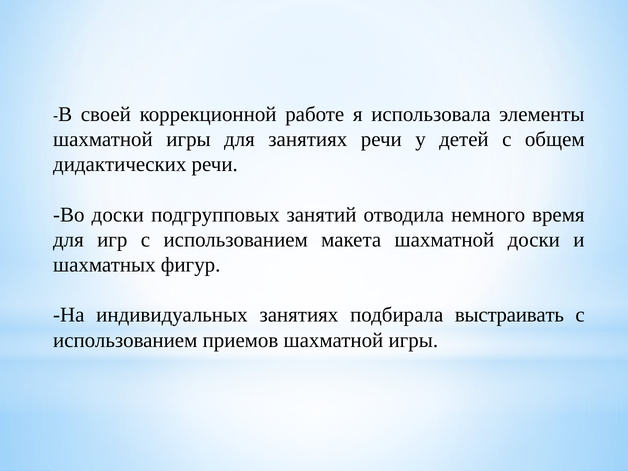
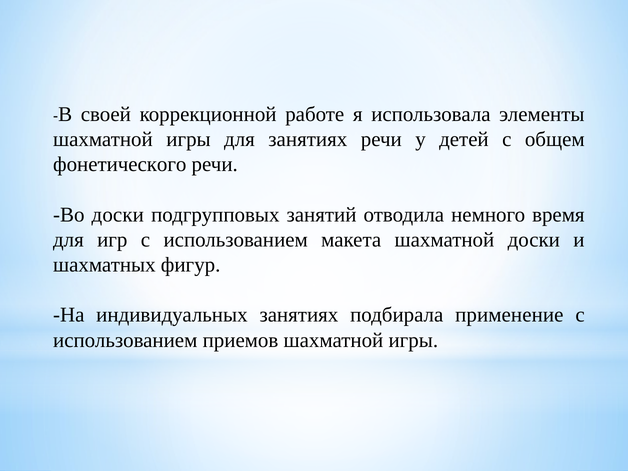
дидактических: дидактических -> фонетического (120, 164)
выстраивать: выстраивать -> применение (509, 315)
